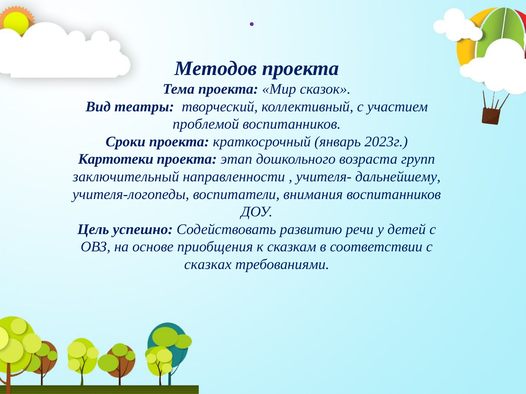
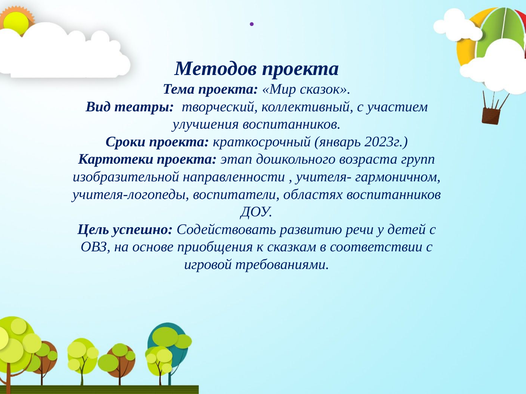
проблемой: проблемой -> улучшения (206, 124)
заключительный: заключительный -> изобразительной (126, 177)
дальнейшему: дальнейшему -> гармоничном (398, 177)
внимания: внимания -> областях (313, 194)
сказках: сказках -> игровой (208, 265)
